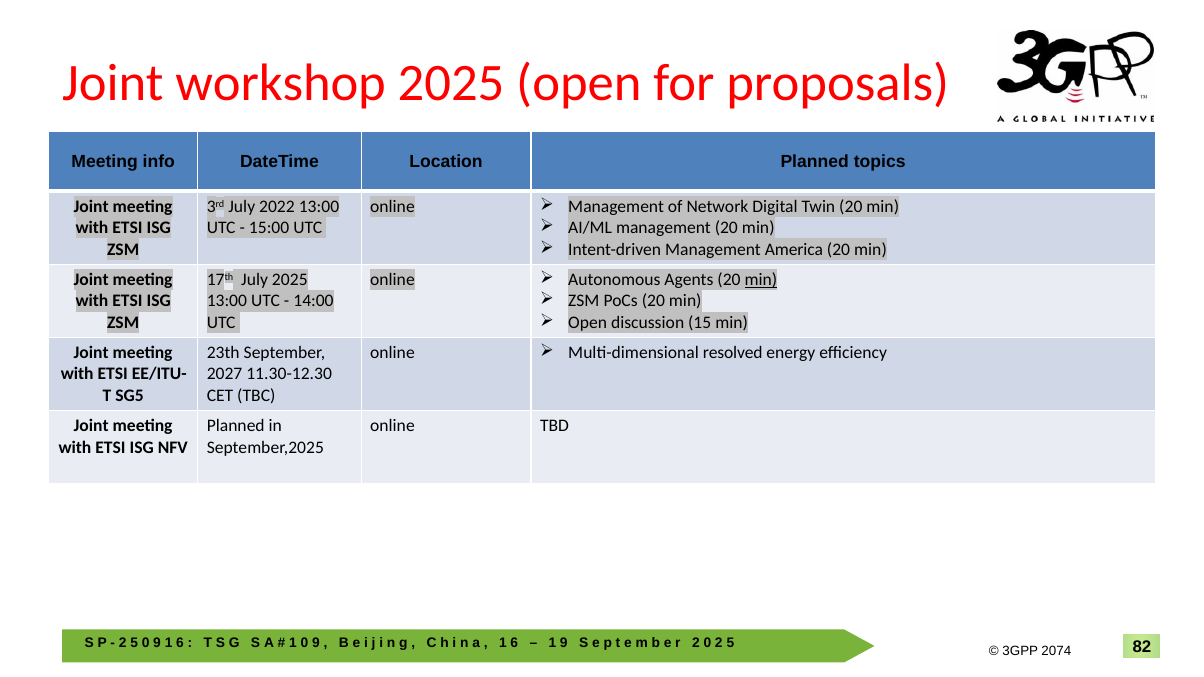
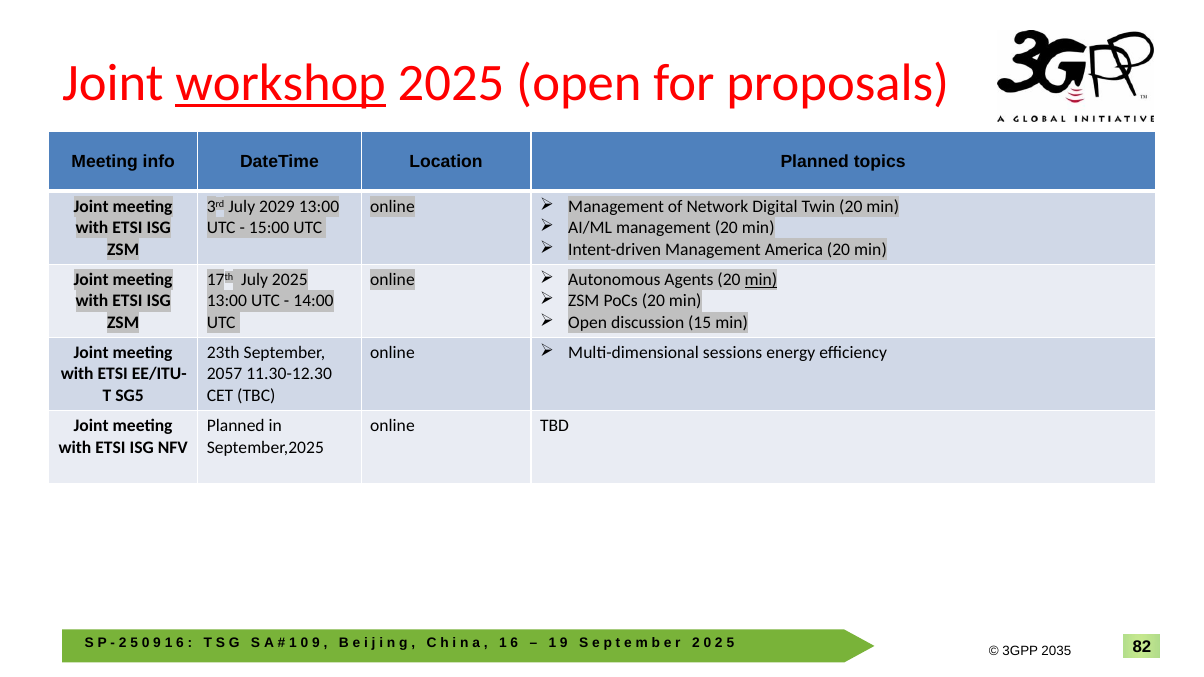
workshop underline: none -> present (281, 83)
2022: 2022 -> 2029 (277, 207)
resolved: resolved -> sessions (733, 353)
2027: 2027 -> 2057 (225, 374)
2074: 2074 -> 2035 (1056, 652)
